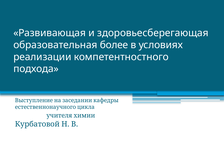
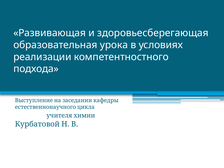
более: более -> урока (114, 45)
